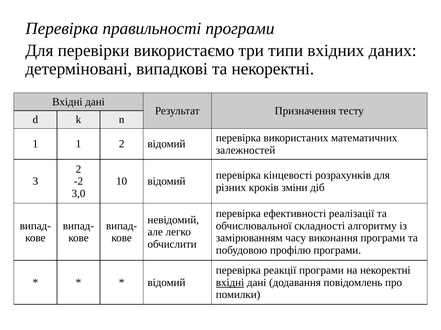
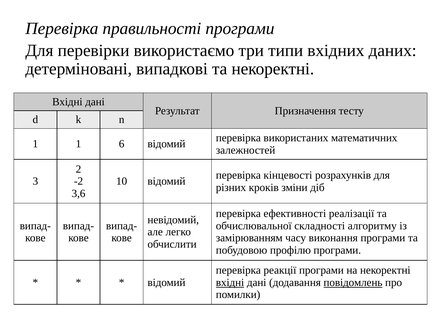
1 2: 2 -> 6 (122, 144)
3,0: 3,0 -> 3,6 (78, 194)
повідомлень underline: none -> present (353, 283)
